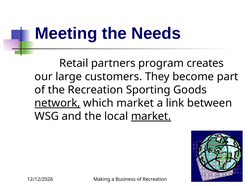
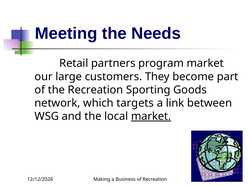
program creates: creates -> market (205, 63)
network underline: present -> none (57, 103)
which market: market -> targets (135, 103)
